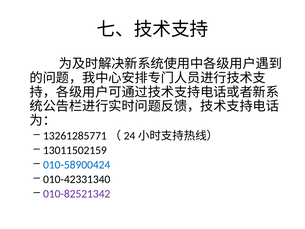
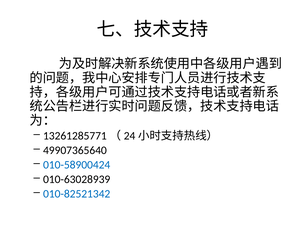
13011502159: 13011502159 -> 49907365640 (75, 150)
010-42331340: 010-42331340 -> 010-63028939 (77, 179)
010-82521342 colour: purple -> blue (77, 194)
